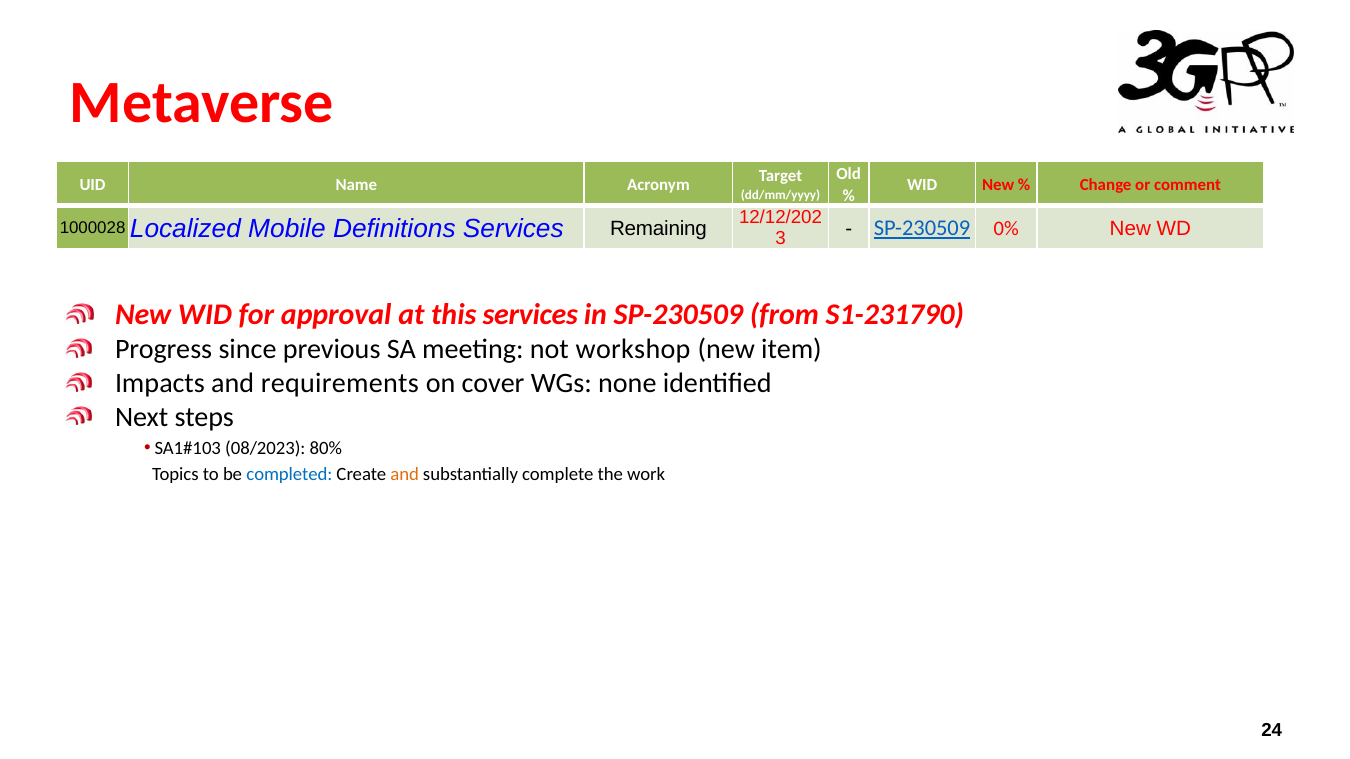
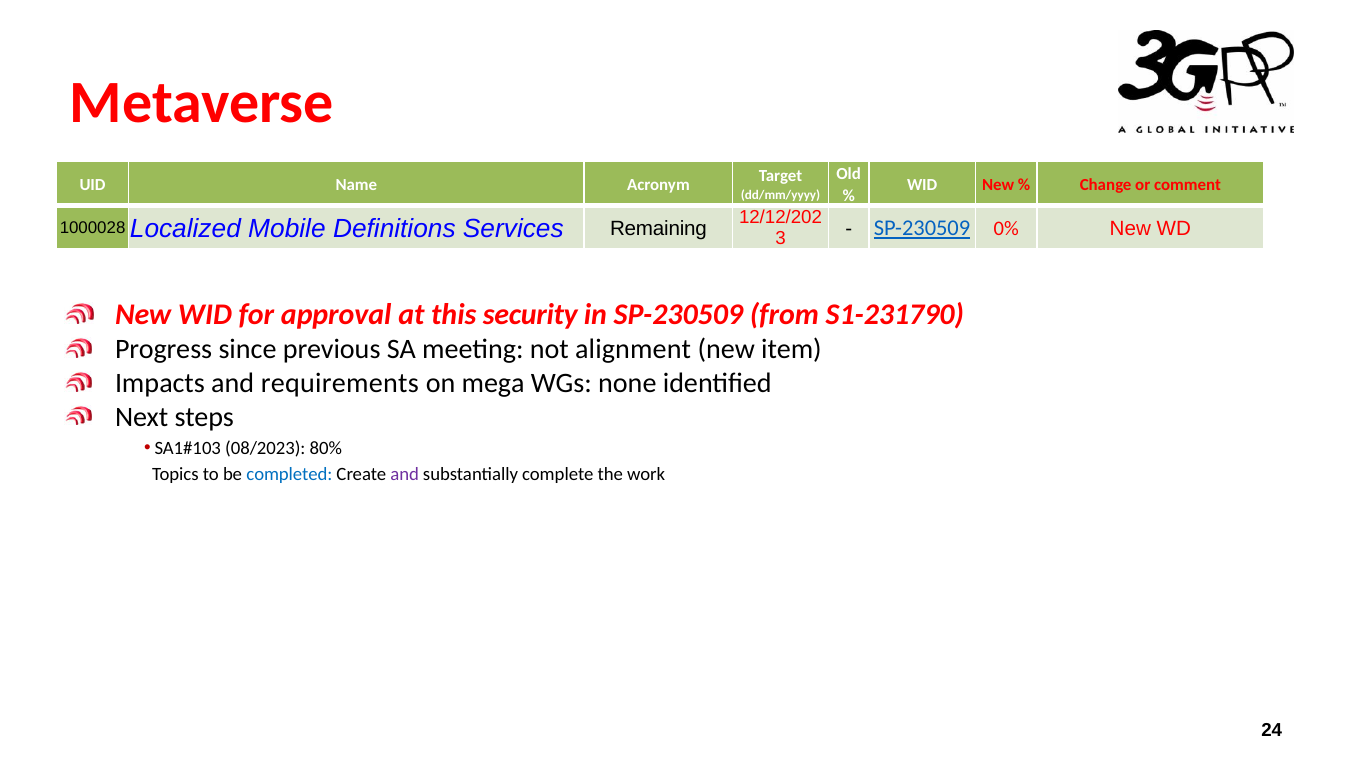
this services: services -> security (530, 315)
workshop: workshop -> alignment (633, 350)
cover: cover -> mega (493, 383)
and colour: orange -> purple (405, 475)
